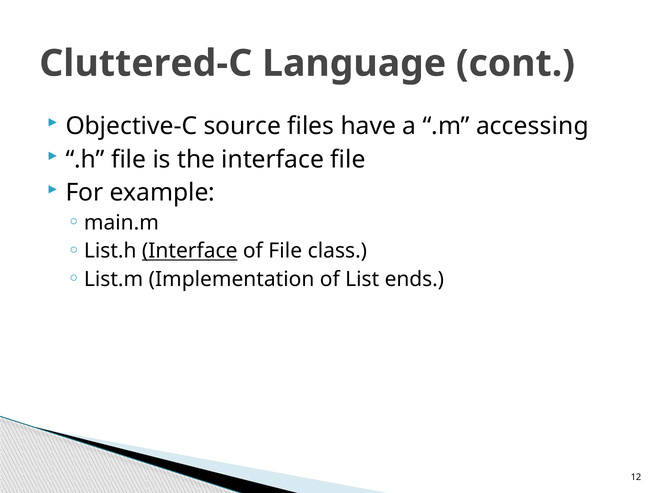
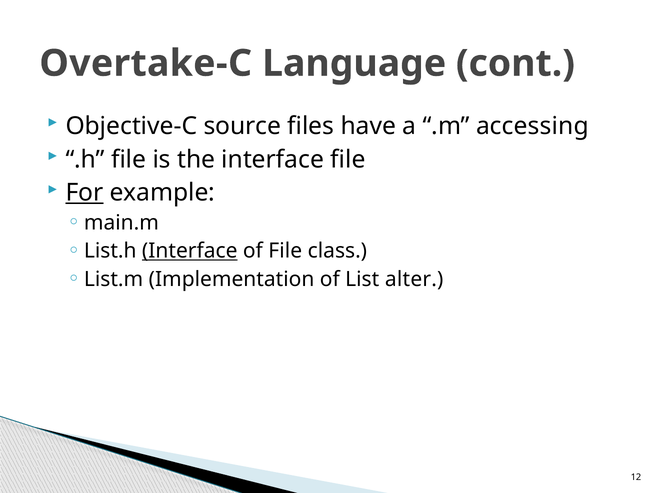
Cluttered-C: Cluttered-C -> Overtake-C (146, 63)
For underline: none -> present (85, 193)
ends: ends -> alter (414, 279)
